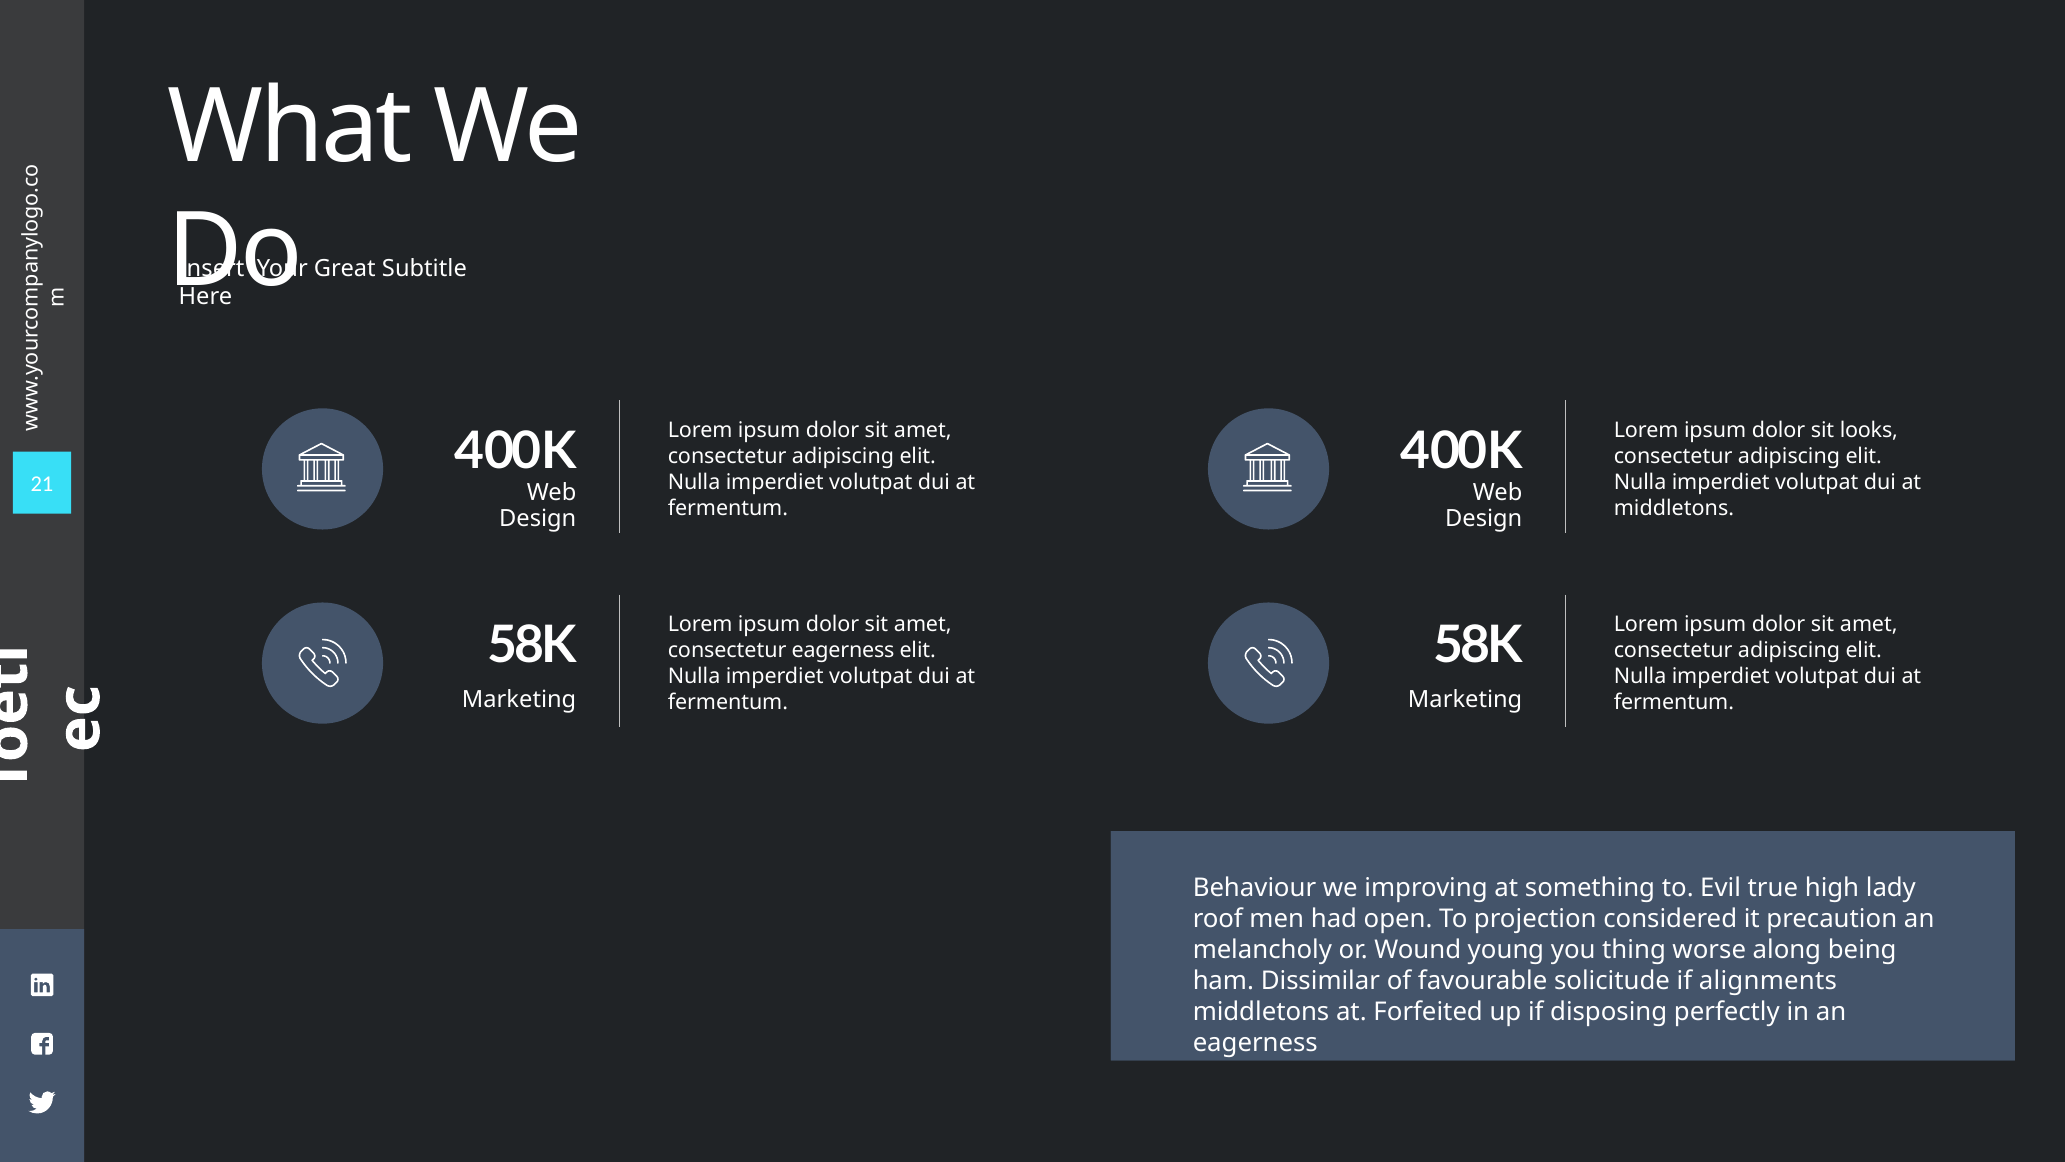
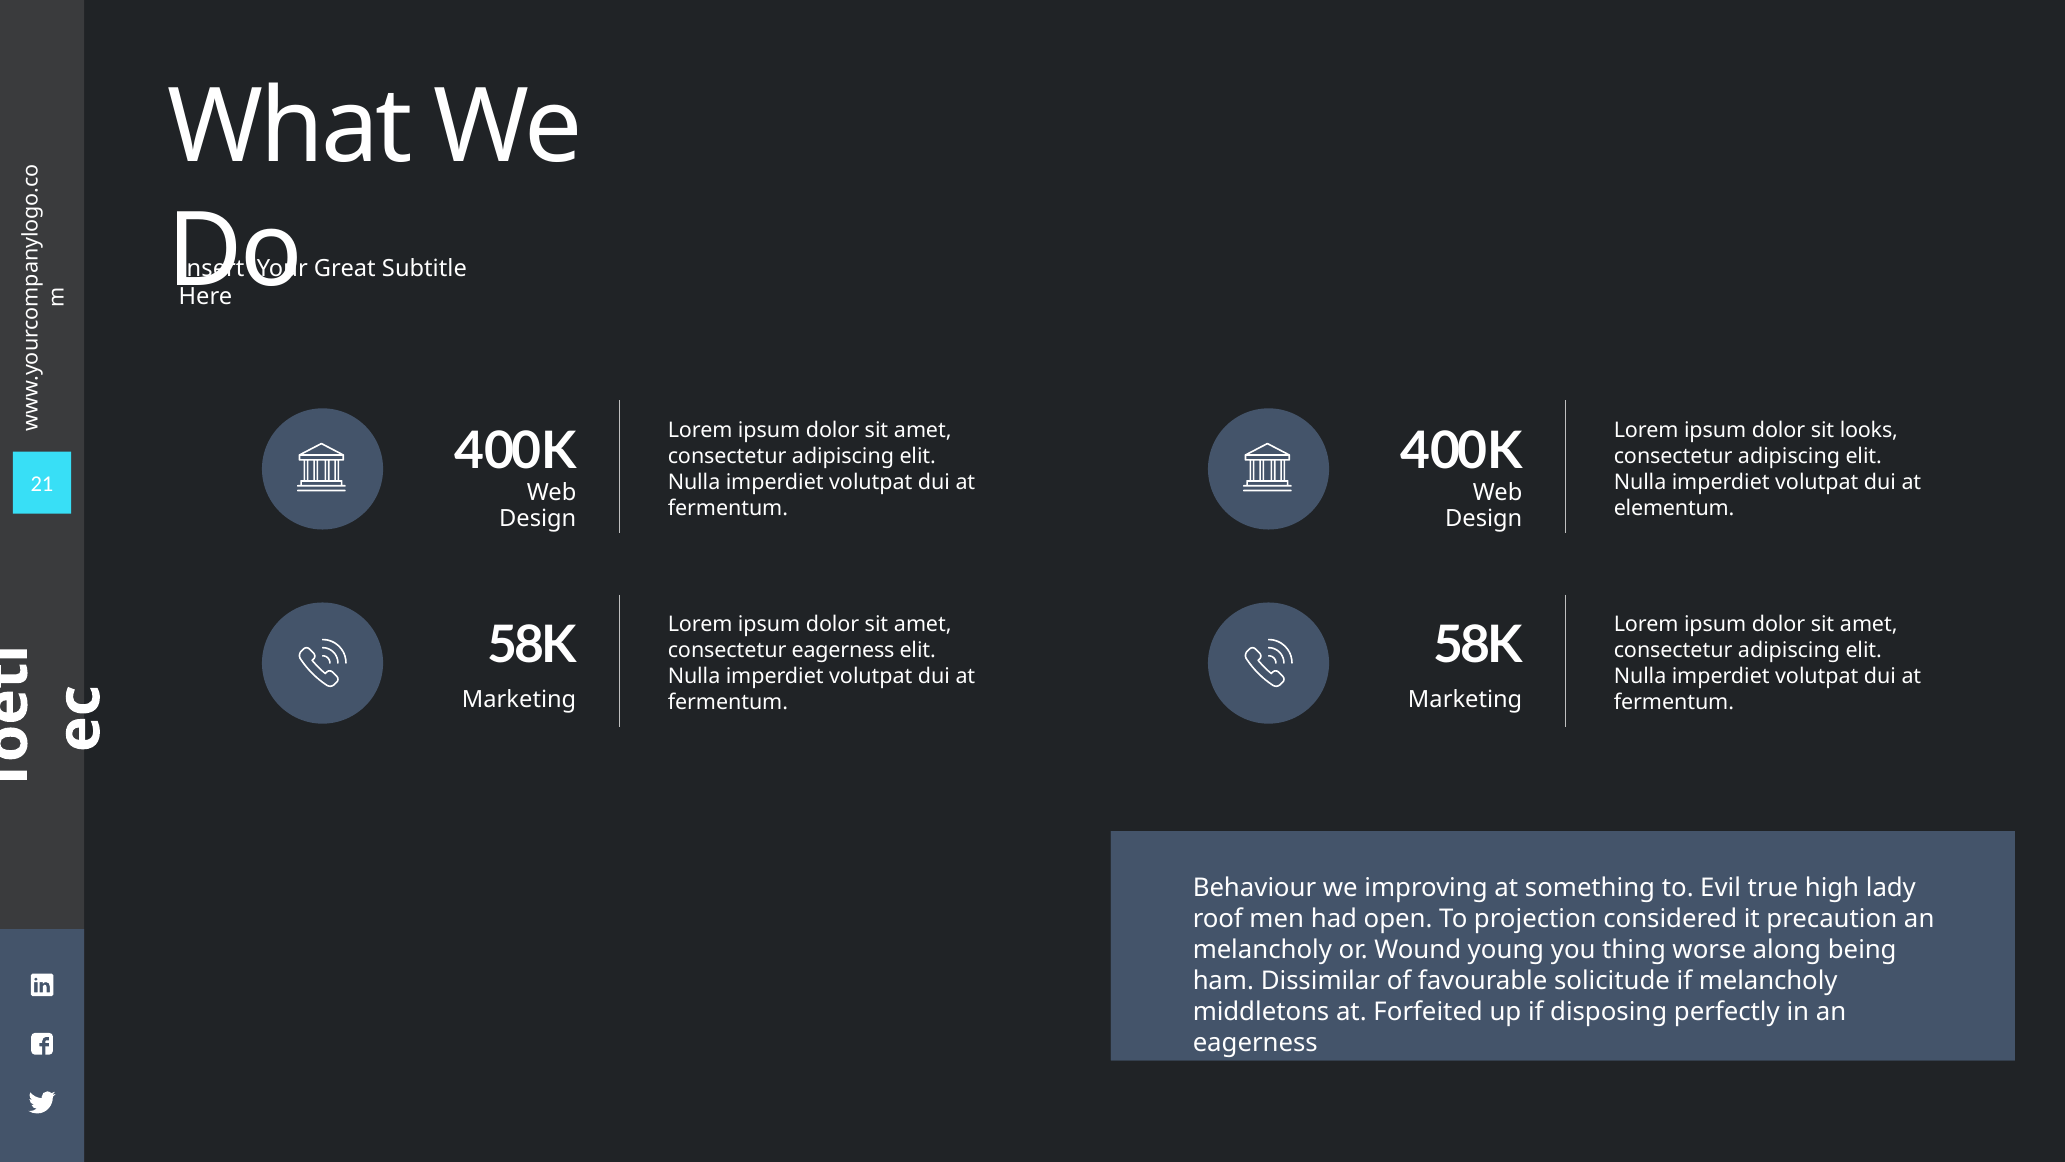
middletons: middletons -> elementum (1674, 508)
if alignments: alignments -> melancholy (1768, 981)
